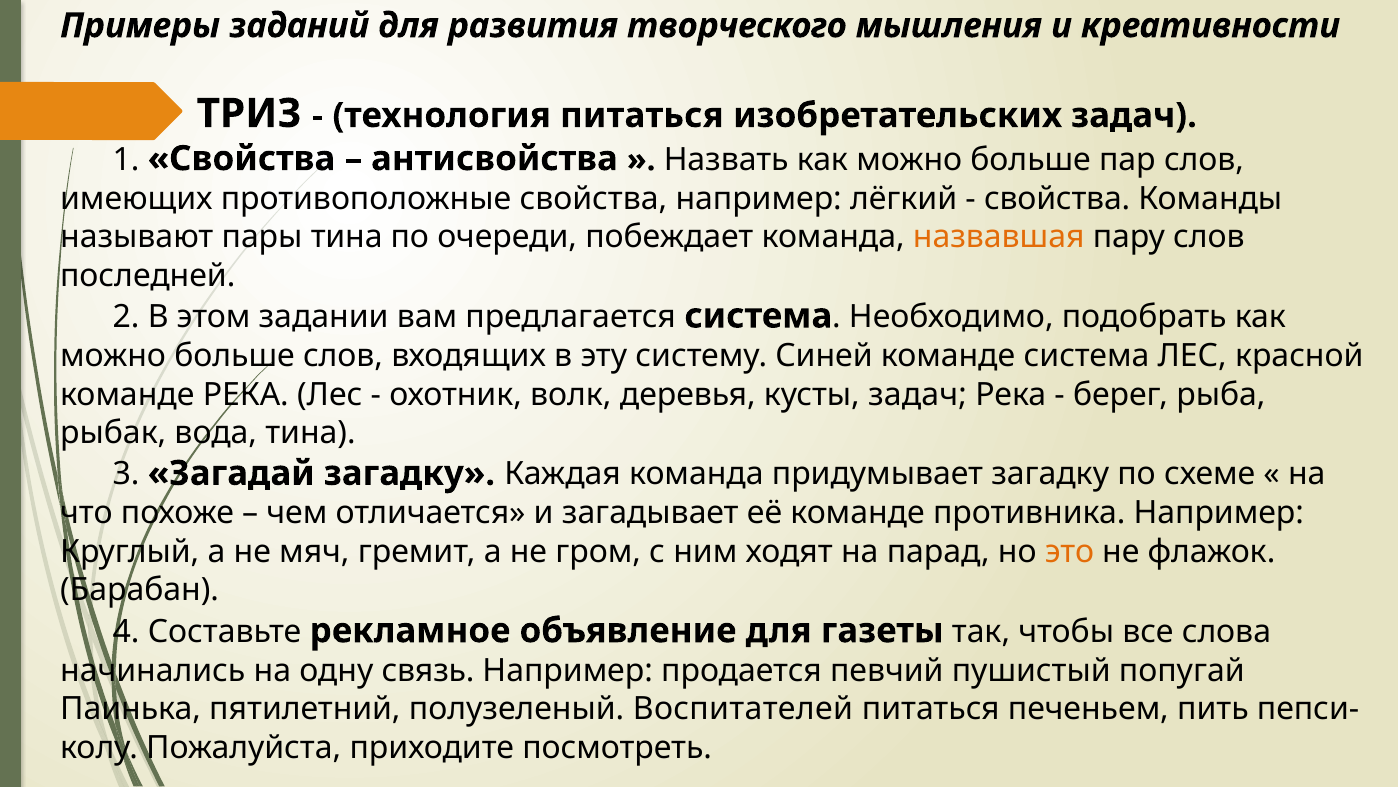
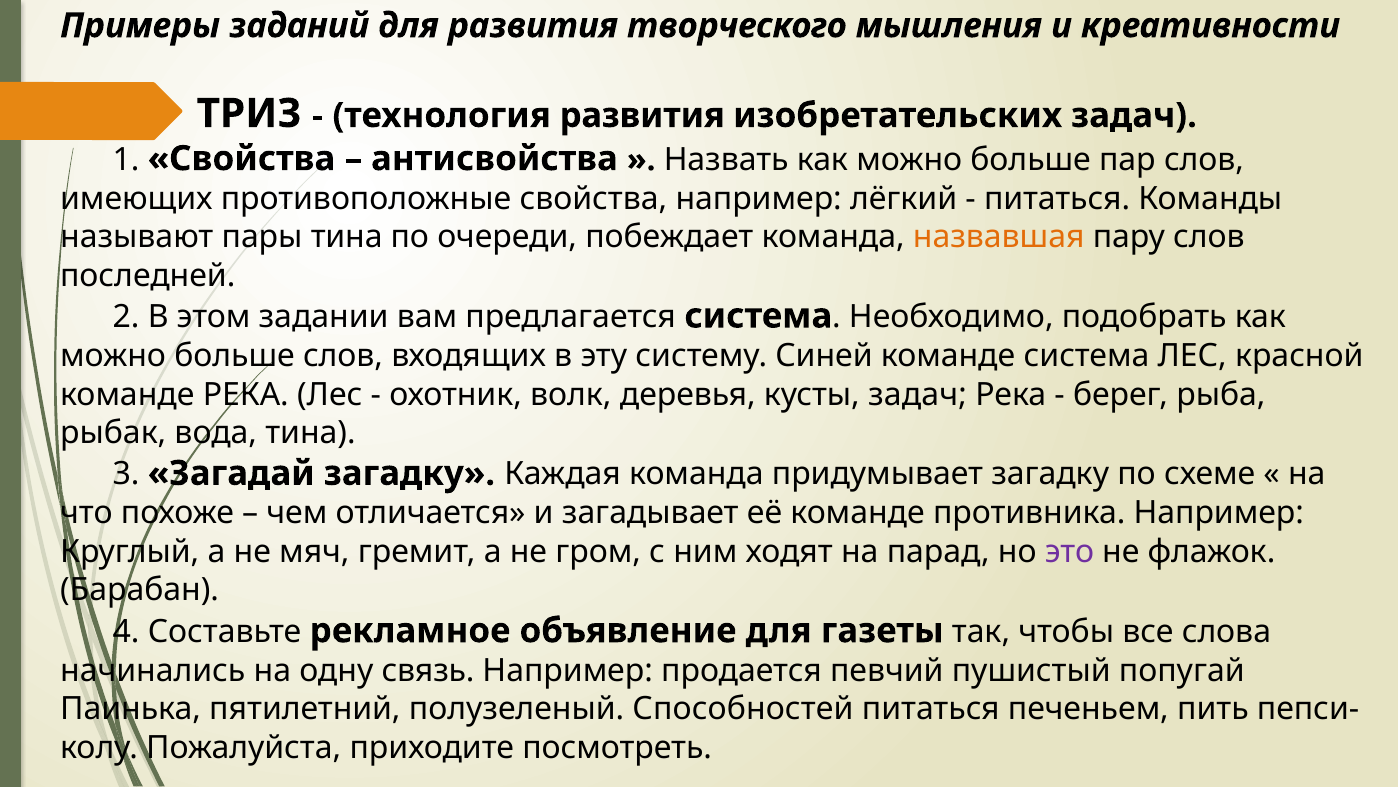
технология питаться: питаться -> развития (642, 115)
свойства: свойства -> питаться (1057, 199)
это colour: orange -> purple (1069, 551)
Воспитателей: Воспитателей -> Способностей (743, 709)
